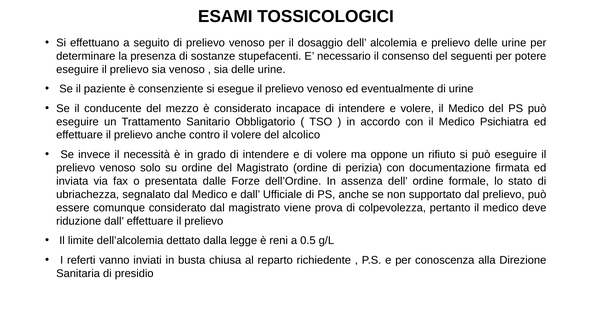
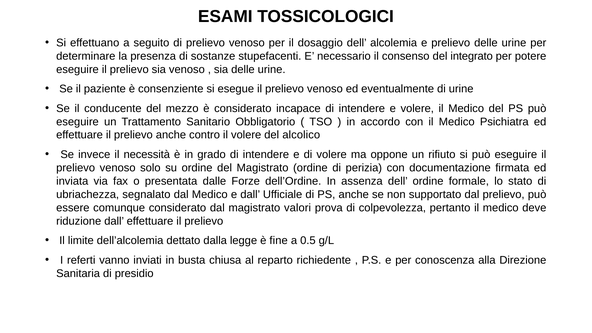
seguenti: seguenti -> integrato (472, 56)
viene: viene -> valori (298, 208)
reni: reni -> fine (279, 241)
